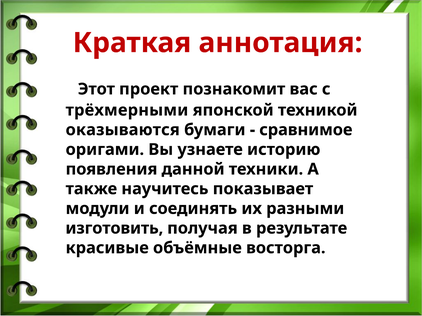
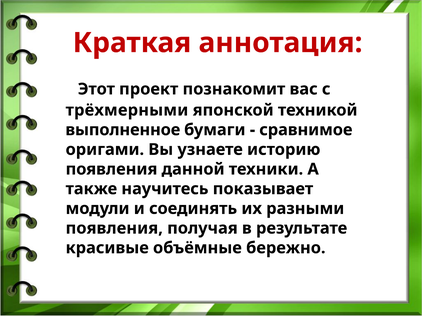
оказываются: оказываются -> выполненное (123, 130)
изготовить: изготовить -> появления (114, 229)
восторга: восторга -> бережно (286, 248)
